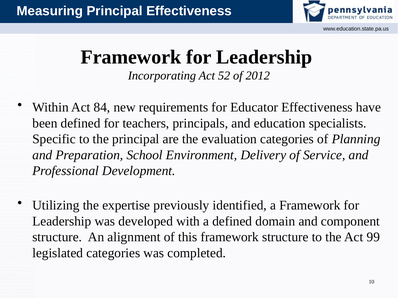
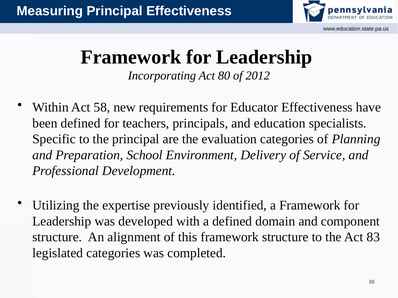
52: 52 -> 80 (224, 76)
84: 84 -> 58 (102, 107)
99: 99 -> 83 (373, 237)
